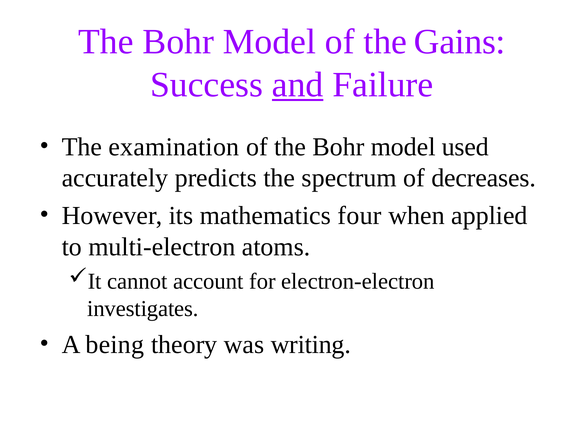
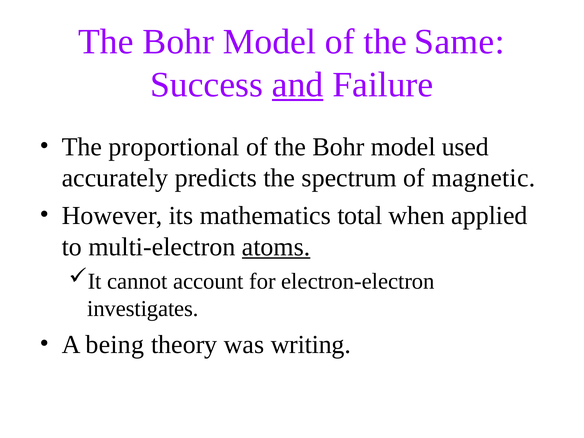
Gains: Gains -> Same (459, 42)
examination: examination -> proportional (174, 147)
decreases: decreases -> magnetic (484, 178)
four: four -> total (360, 216)
atoms underline: none -> present (276, 247)
